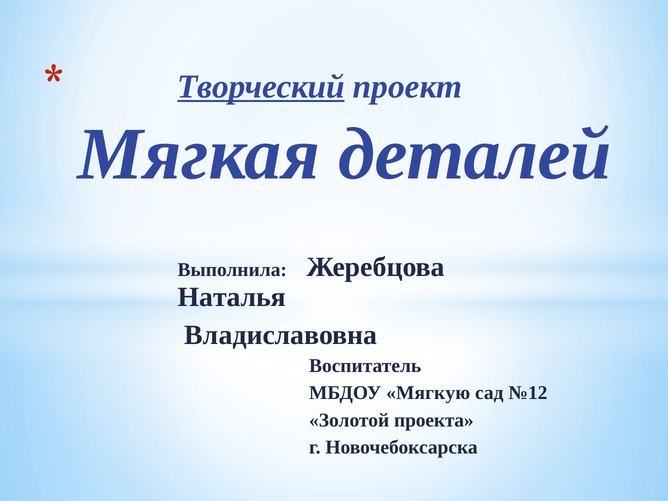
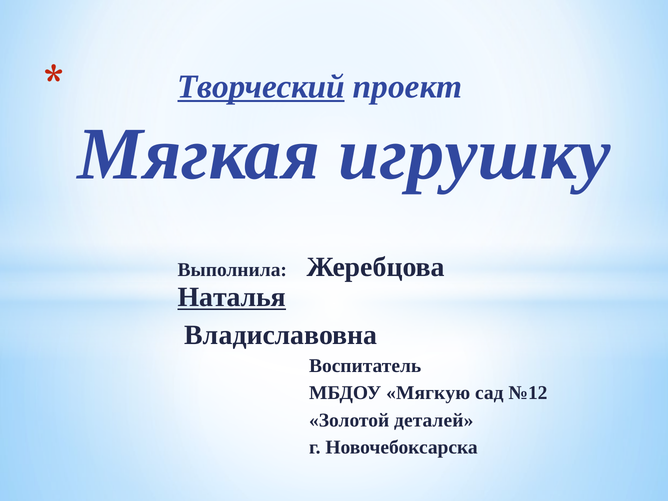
деталей: деталей -> игрушку (474, 154)
Наталья underline: none -> present (232, 297)
проекта: проекта -> деталей (434, 420)
